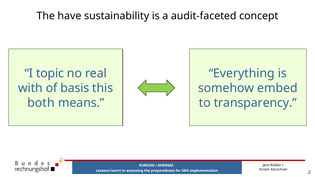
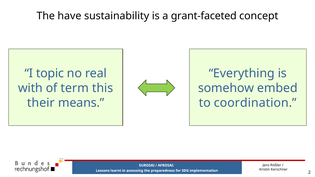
audit-faceted: audit-faceted -> grant-faceted (204, 16)
basis: basis -> term (75, 88)
both: both -> their (41, 103)
transparency: transparency -> coordination (255, 103)
